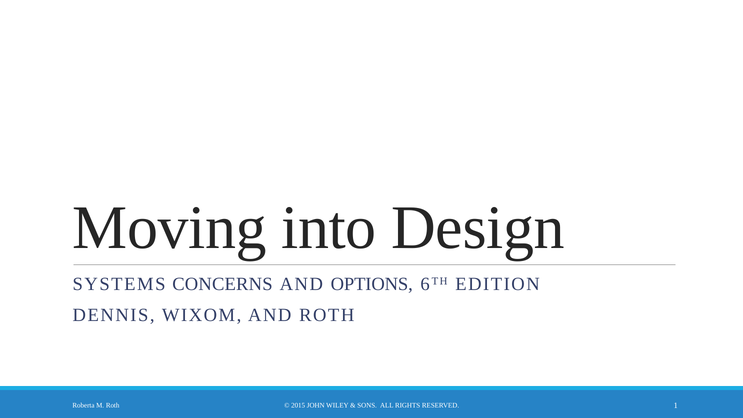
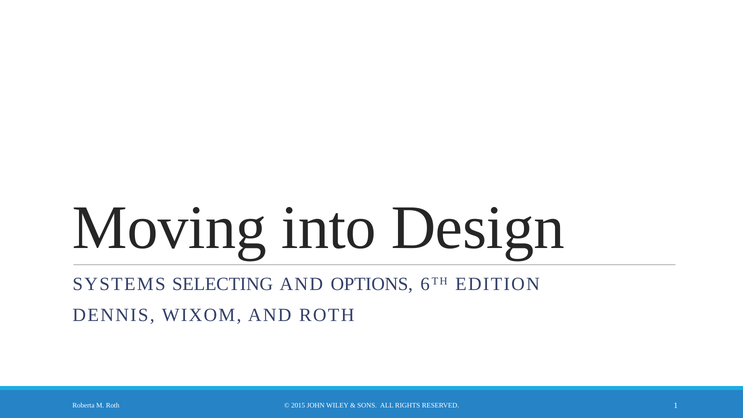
CONCERNS: CONCERNS -> SELECTING (223, 284)
